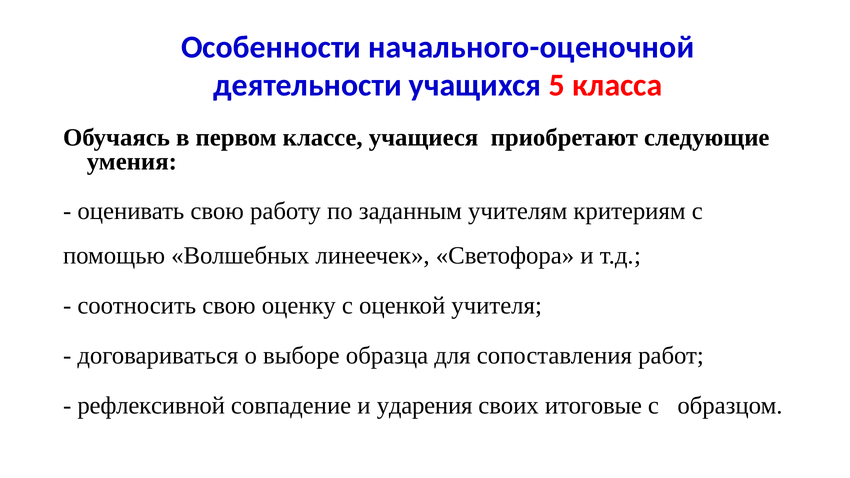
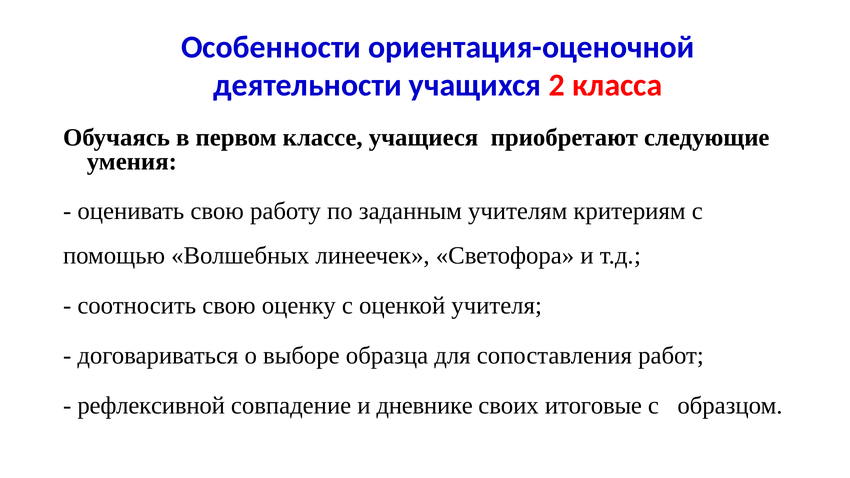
начального-оценочной: начального-оценочной -> ориентация-оценочной (531, 47)
5: 5 -> 2 (557, 85)
ударения: ударения -> дневнике (425, 406)
